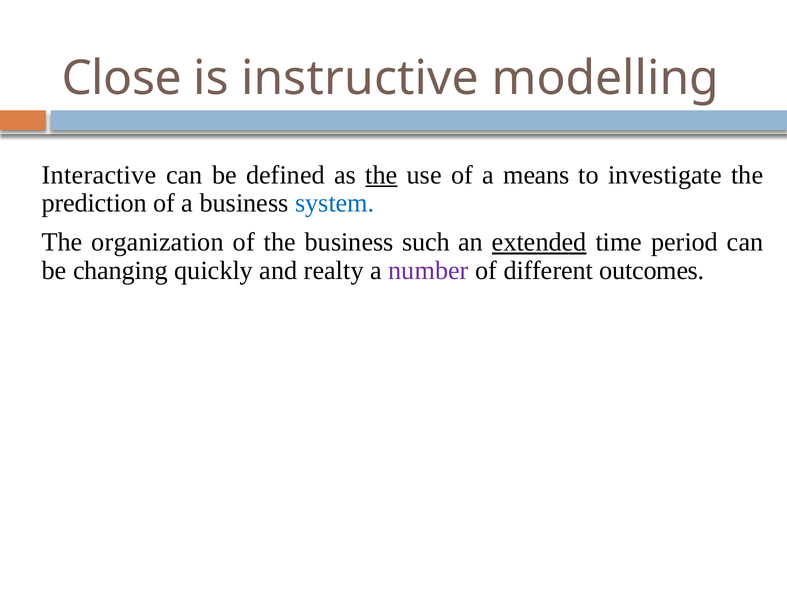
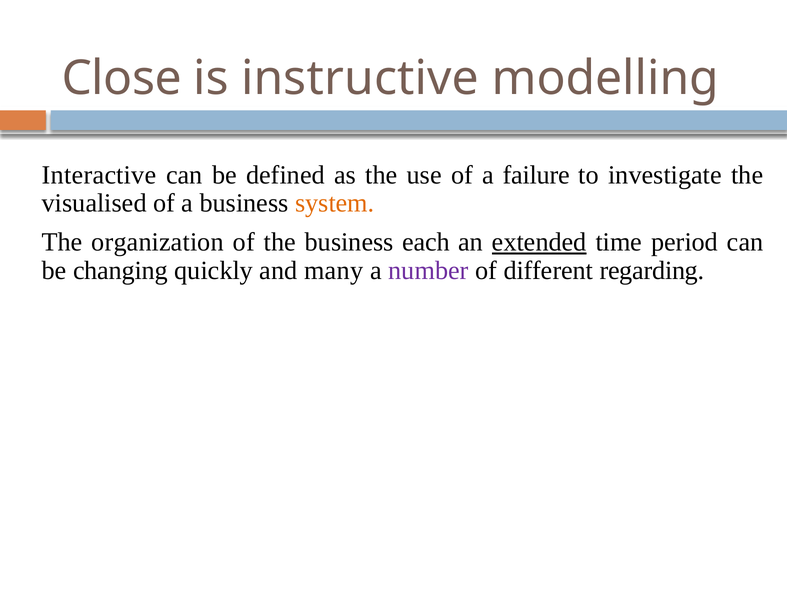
the underline: present -> none (381, 175)
means: means -> failure (536, 175)
prediction: prediction -> visualised (94, 203)
system colour: blue -> orange (335, 203)
such: such -> each (426, 242)
realty: realty -> many (334, 270)
outcomes: outcomes -> regarding (652, 270)
